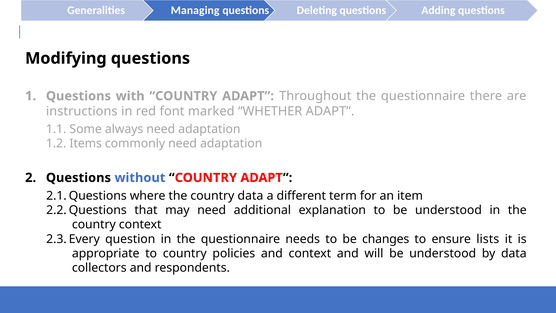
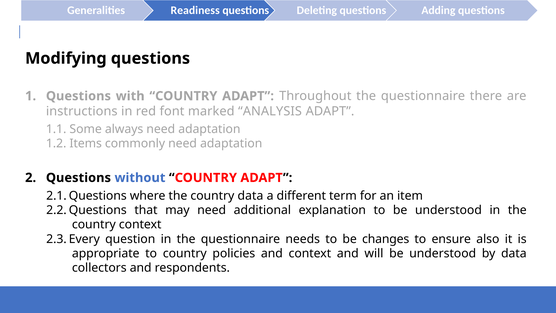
Managing: Managing -> Readiness (195, 10)
WHETHER: WHETHER -> ANALYSIS (270, 111)
lists: lists -> also (488, 239)
